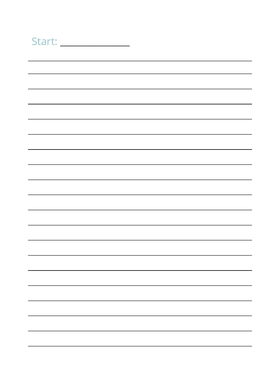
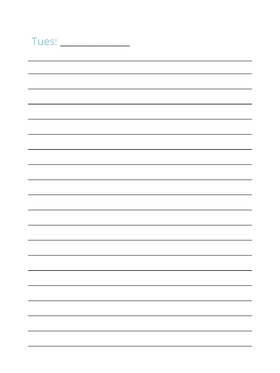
Start: Start -> Tues (45, 42)
